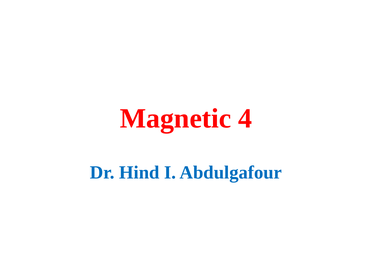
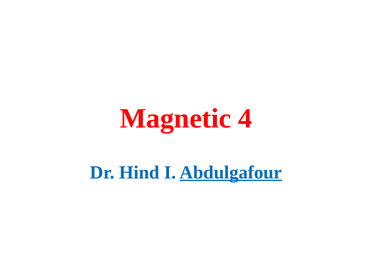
Abdulgafour underline: none -> present (231, 172)
